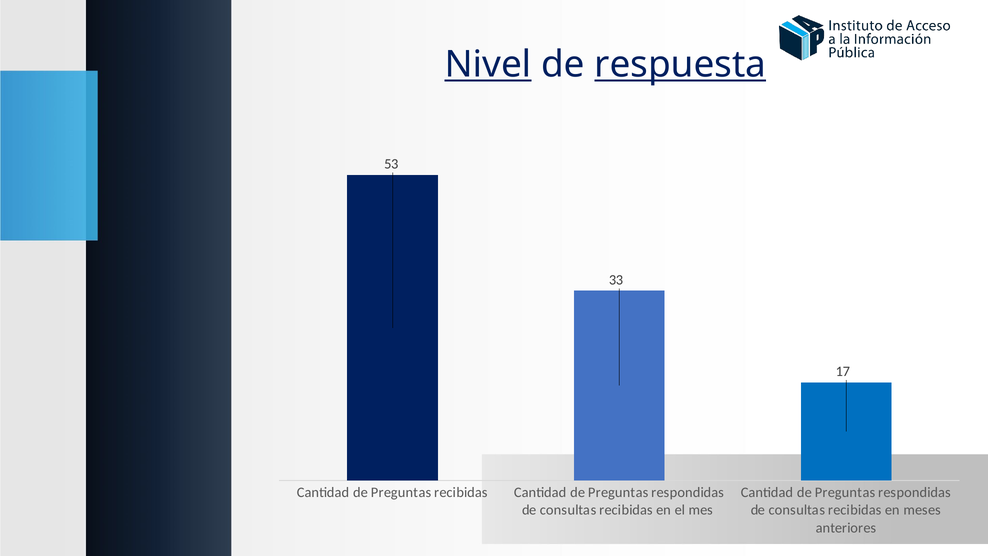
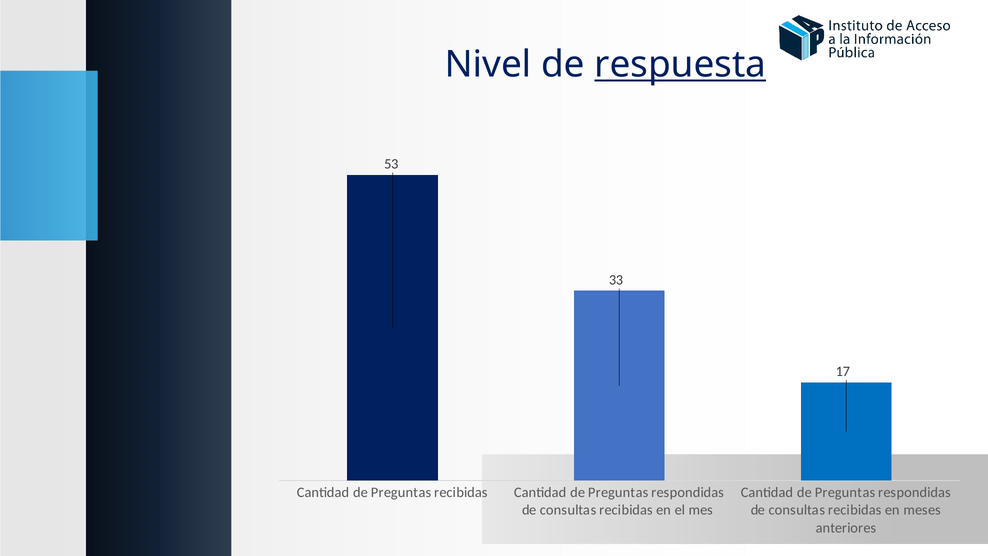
Nivel underline: present -> none (488, 65)
